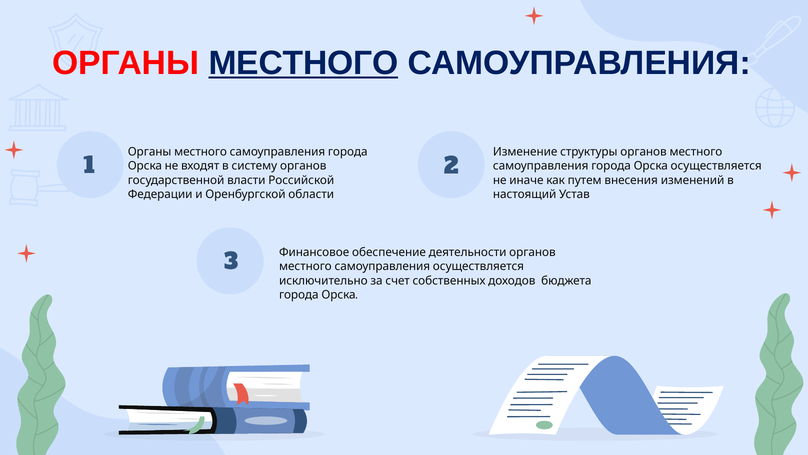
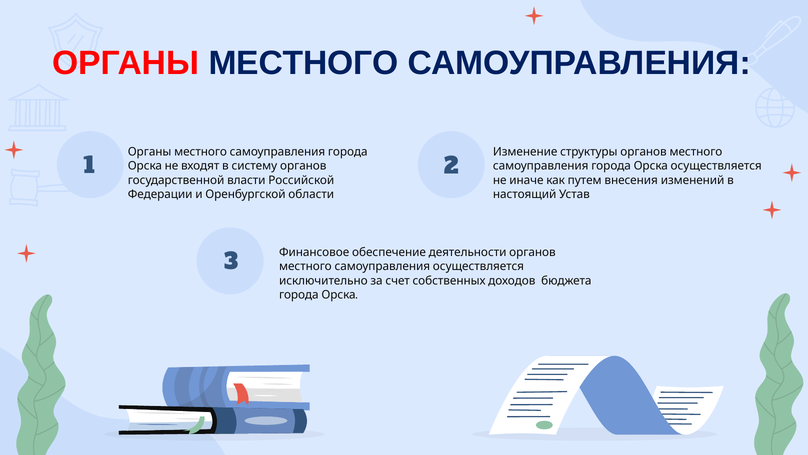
МЕСТНОГО underline: present -> none (304, 63)
